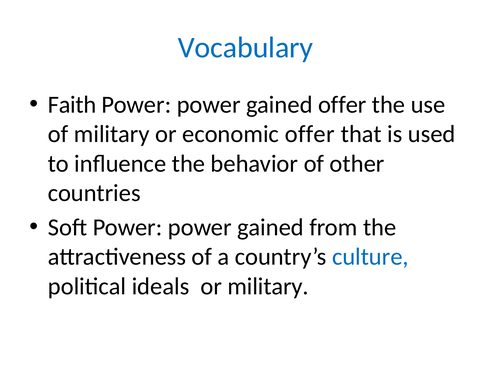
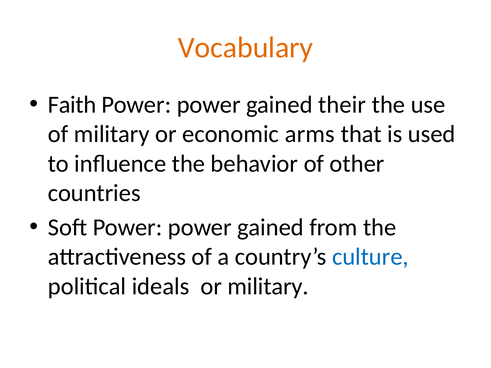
Vocabulary colour: blue -> orange (245, 48)
gained offer: offer -> their (342, 105)
economic offer: offer -> arms (310, 134)
